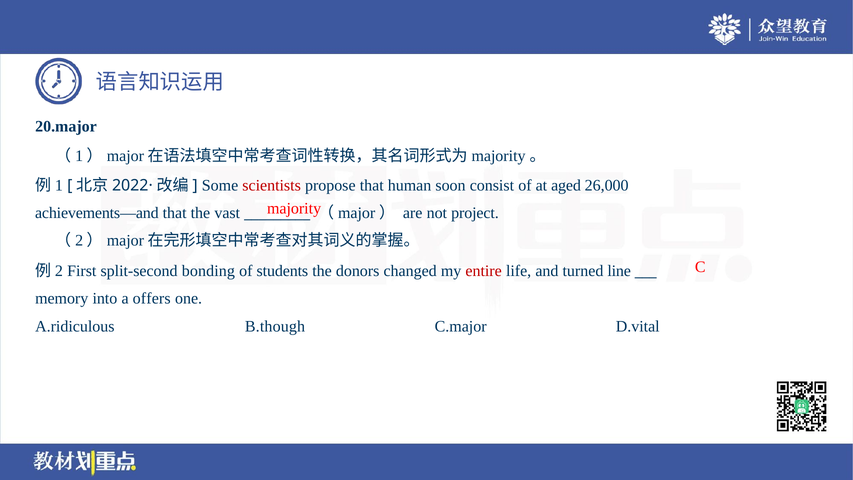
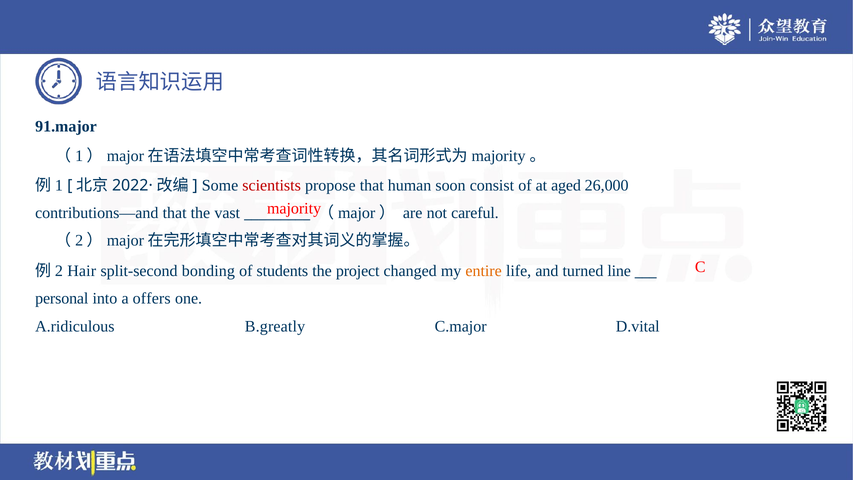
20.major: 20.major -> 91.major (66, 127)
achievements—and: achievements—and -> contributions—and (97, 213)
project: project -> careful (475, 213)
First: First -> Hair (82, 271)
donors: donors -> project (358, 271)
entire colour: red -> orange (484, 271)
memory: memory -> personal (62, 298)
B.though: B.though -> B.greatly (275, 326)
